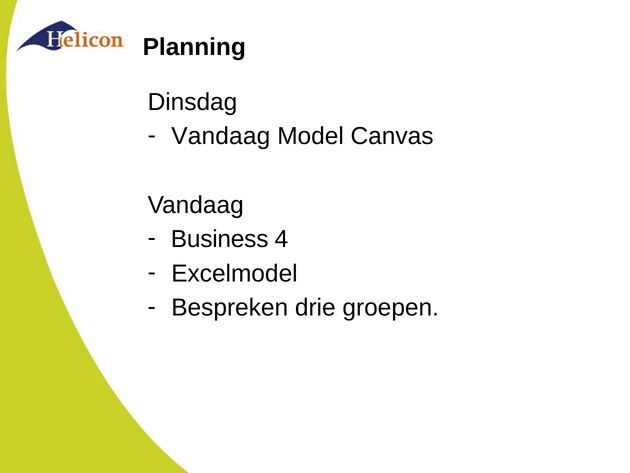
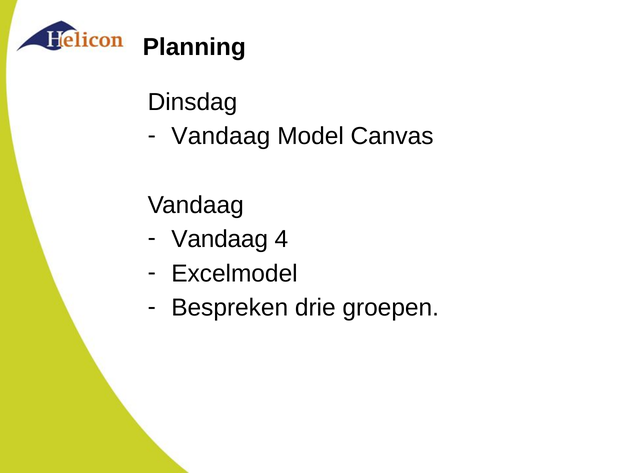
Business: Business -> Vandaag (220, 239)
